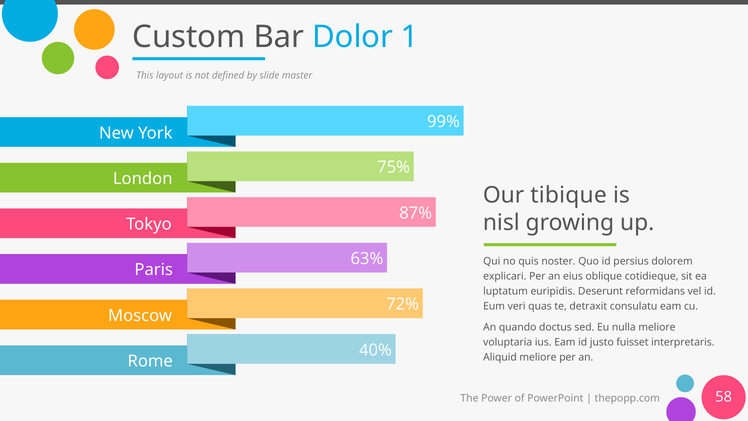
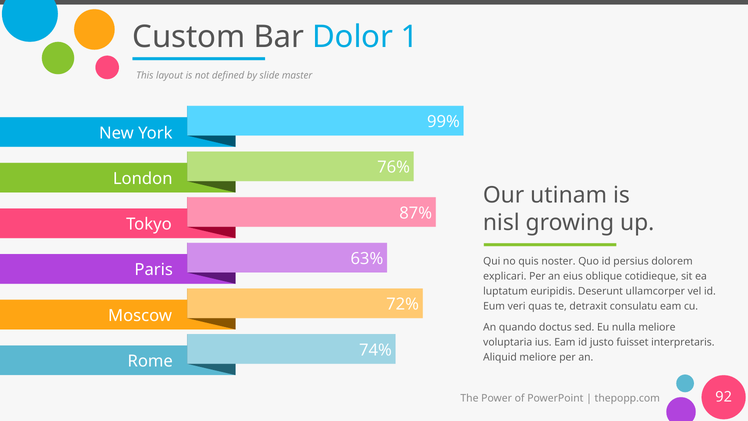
75%: 75% -> 76% (394, 167)
tibique: tibique -> utinam (569, 195)
reformidans: reformidans -> ullamcorper (655, 291)
40%: 40% -> 74% (375, 350)
58: 58 -> 92 (724, 397)
